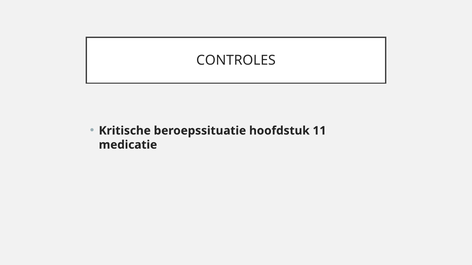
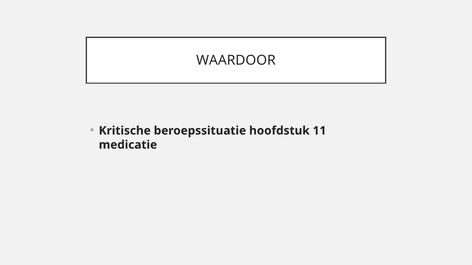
CONTROLES: CONTROLES -> WAARDOOR (236, 60)
